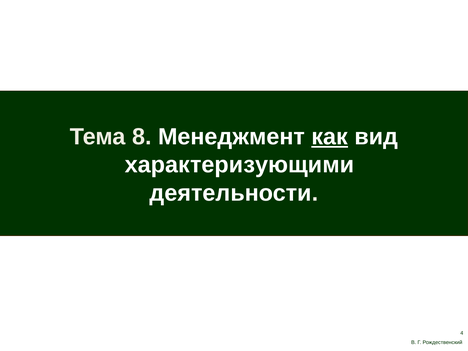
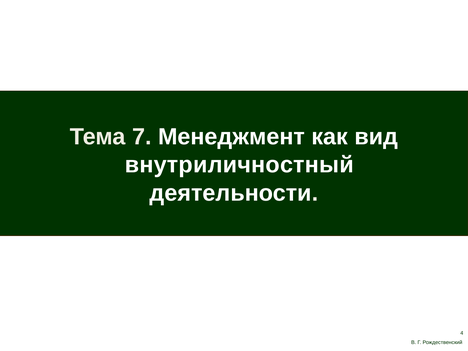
8: 8 -> 7 (142, 137)
как underline: present -> none (330, 137)
характеризующими: характеризующими -> внутриличностный (239, 165)
